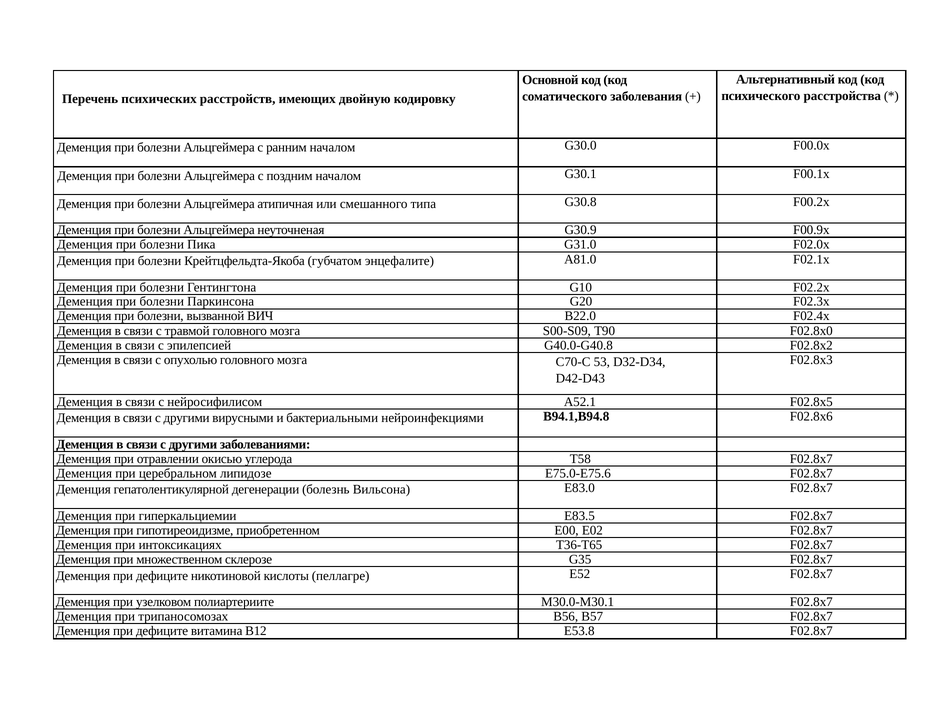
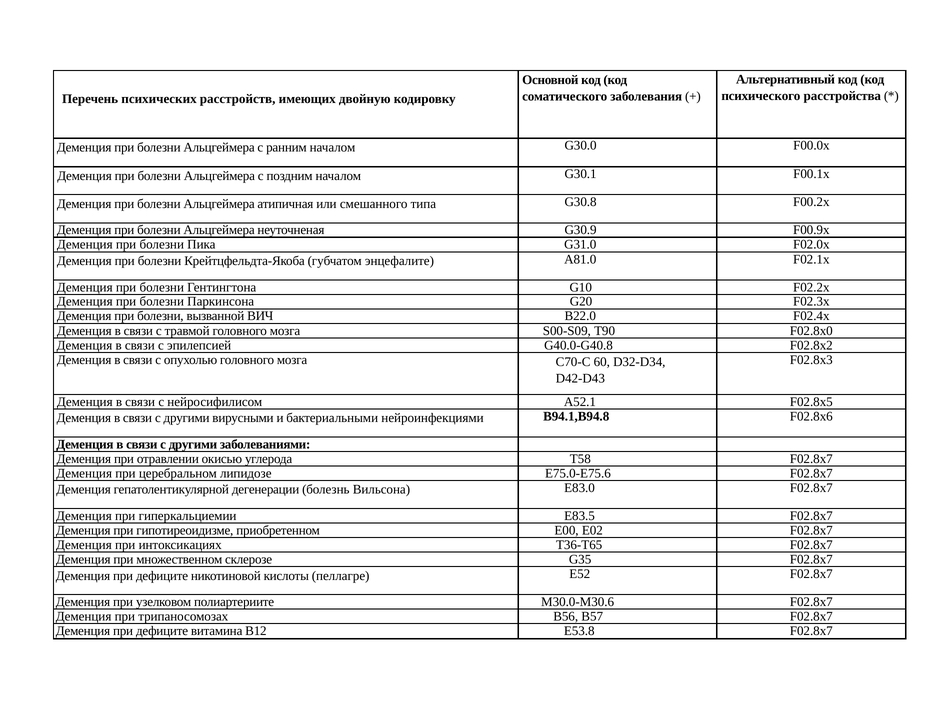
53: 53 -> 60 (602, 362)
М30.0-М30.1: М30.0-М30.1 -> М30.0-М30.6 (578, 602)
